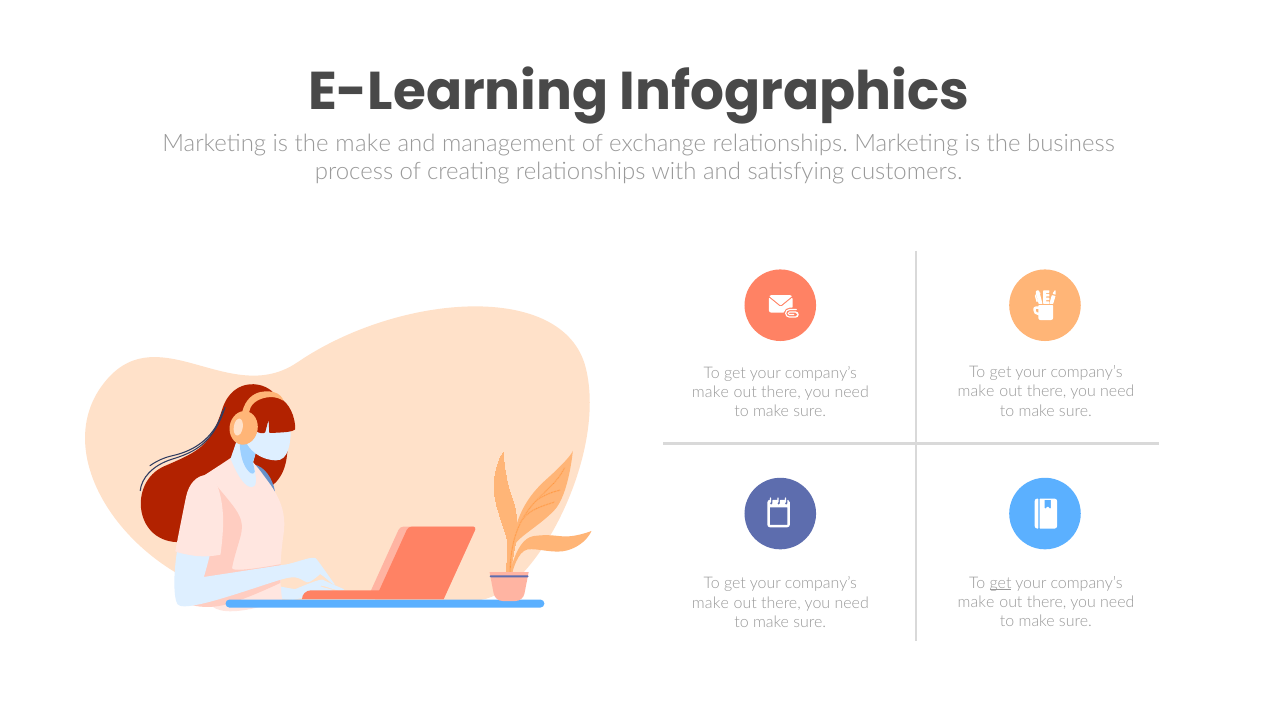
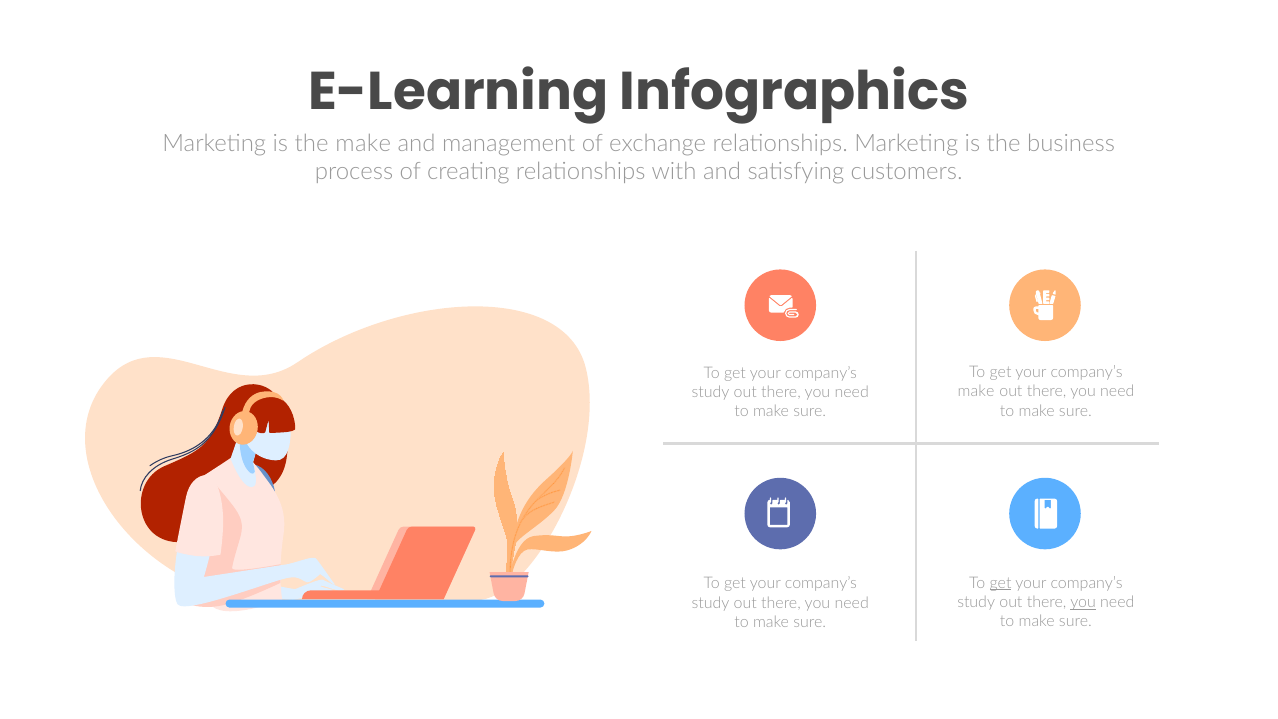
make: make -> study (711, 392)
make: make -> study (976, 602)
you underline: none -> present (1083, 602)
make: make -> study (711, 603)
